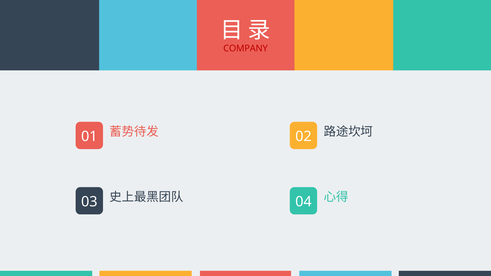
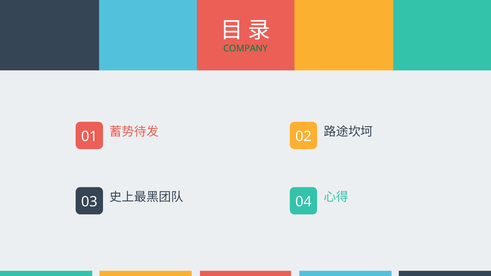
COMPANY colour: red -> green (246, 49)
